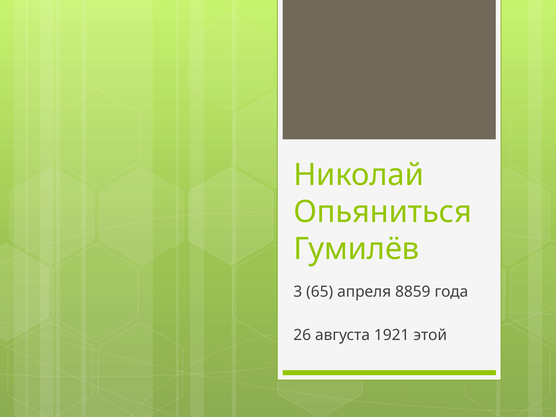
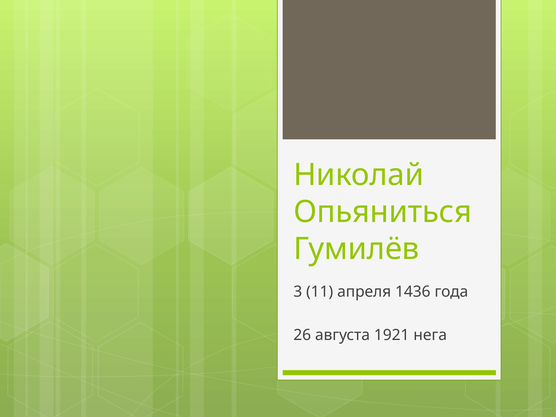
65: 65 -> 11 (320, 292)
8859: 8859 -> 1436 (413, 292)
этой: этой -> нега (430, 335)
